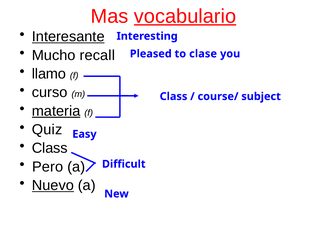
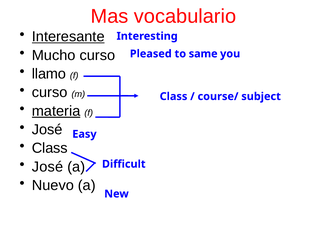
vocabulario underline: present -> none (185, 16)
Mucho recall: recall -> curso (97, 55)
clase: clase -> same (203, 54)
Quiz: Quiz -> José (47, 130)
Pero: Pero -> José (48, 167)
Nuevo underline: present -> none (53, 186)
